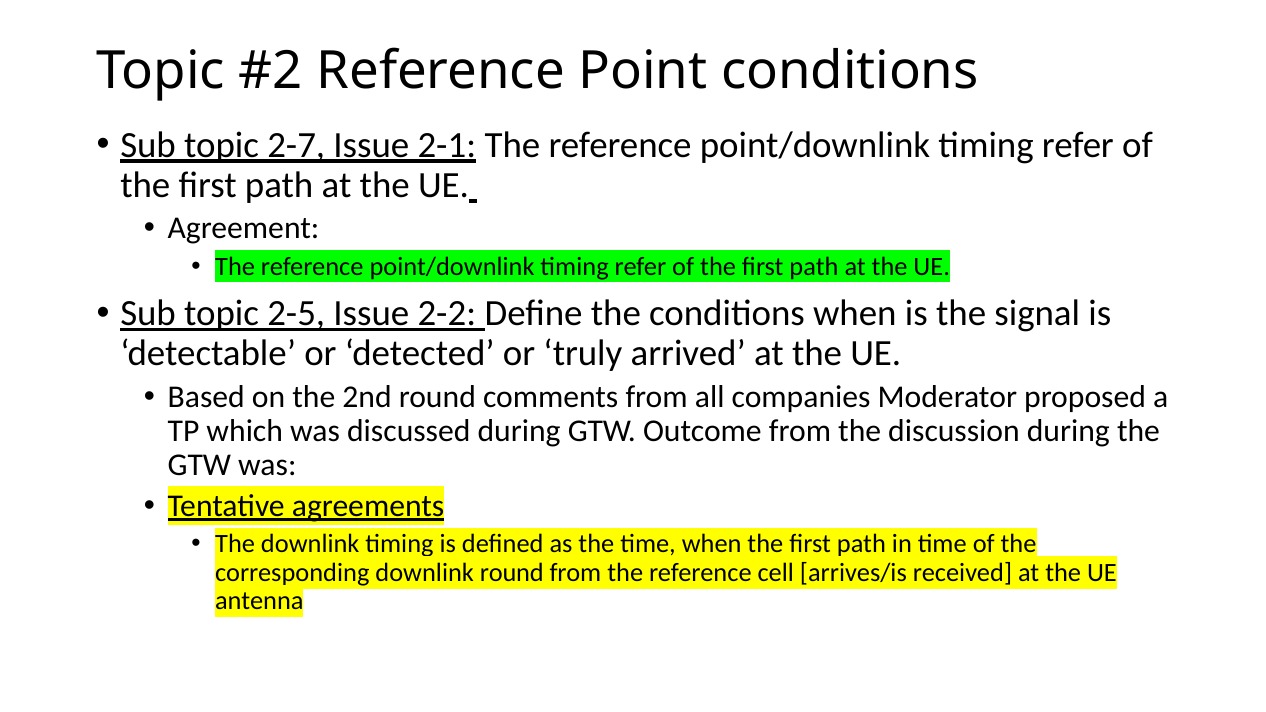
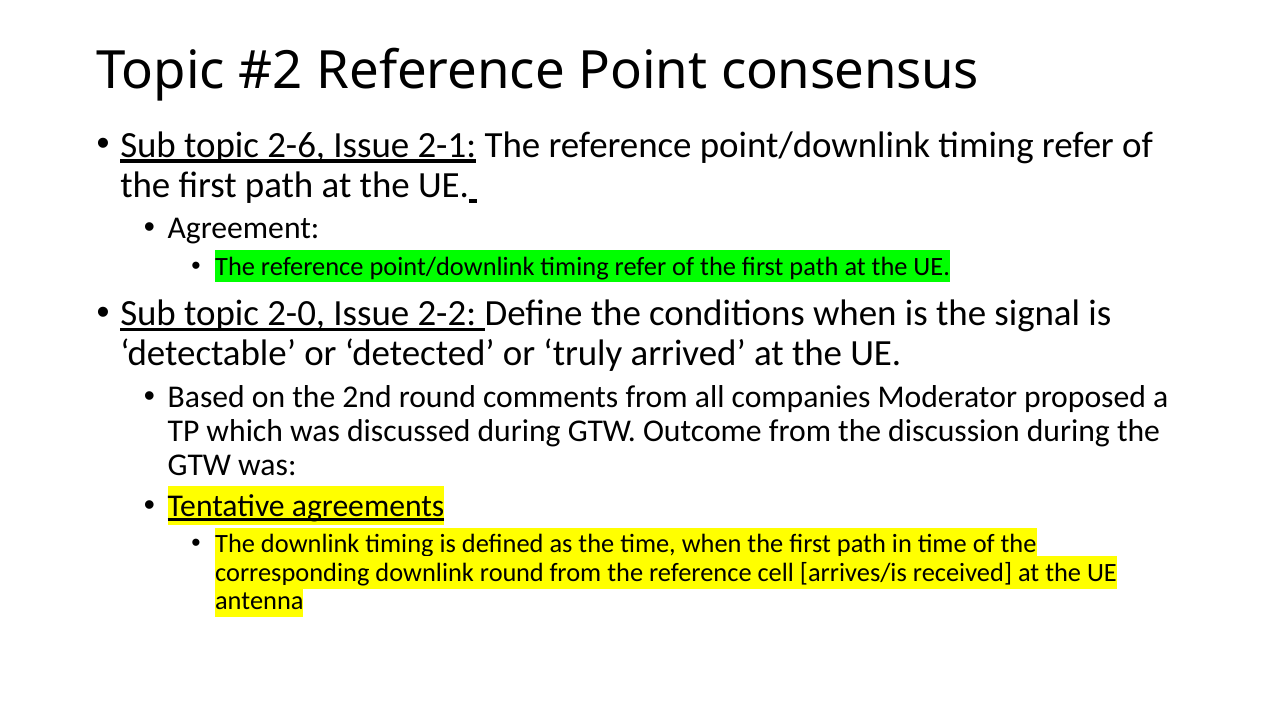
Point conditions: conditions -> consensus (850, 71)
2-7: 2-7 -> 2-6 (296, 145)
2-5: 2-5 -> 2-0 (296, 314)
